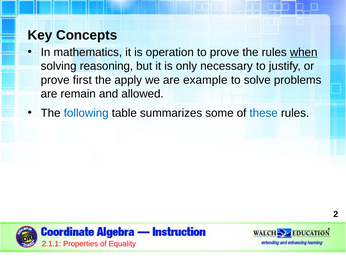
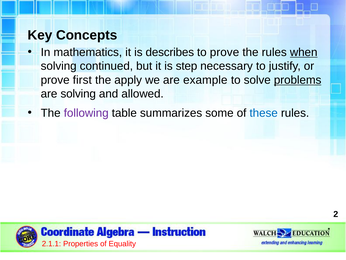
operation: operation -> describes (170, 52)
reasoning: reasoning -> continued (106, 66)
only: only -> step (187, 66)
problems underline: none -> present (298, 80)
are remain: remain -> solving (78, 94)
following colour: blue -> purple (86, 113)
